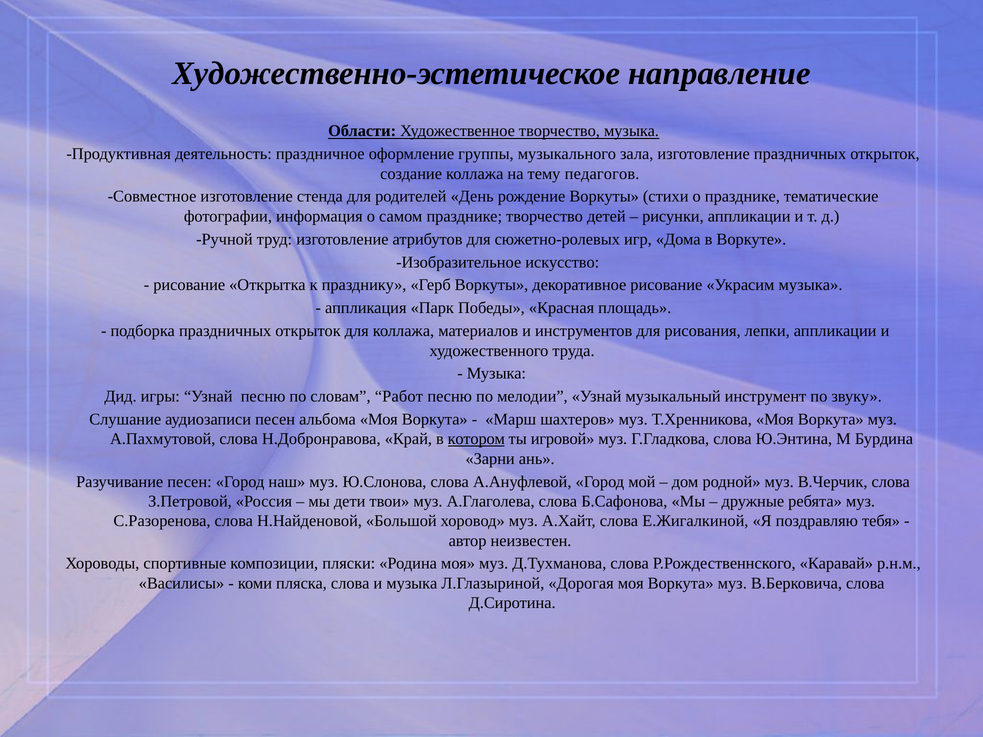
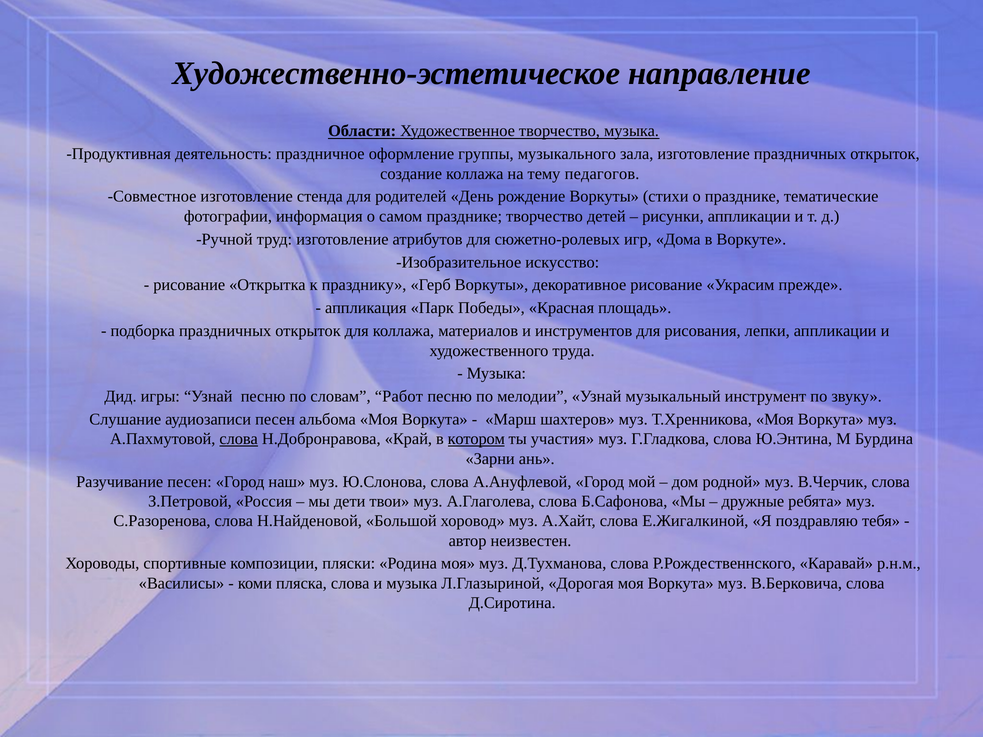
Украсим музыка: музыка -> прежде (811, 285)
слова underline: none -> present (239, 439)
игровой: игровой -> участия (562, 439)
